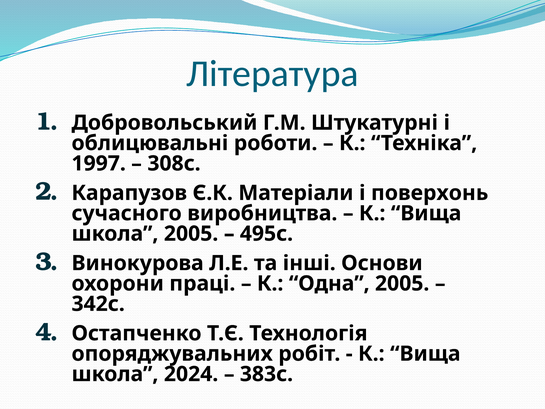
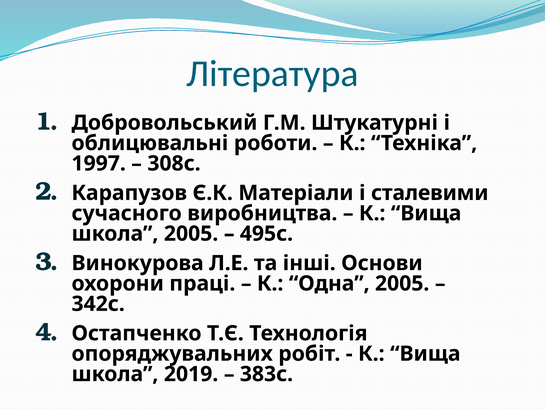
поверхонь: поверхонь -> сталевими (430, 193)
2024: 2024 -> 2019 (191, 374)
